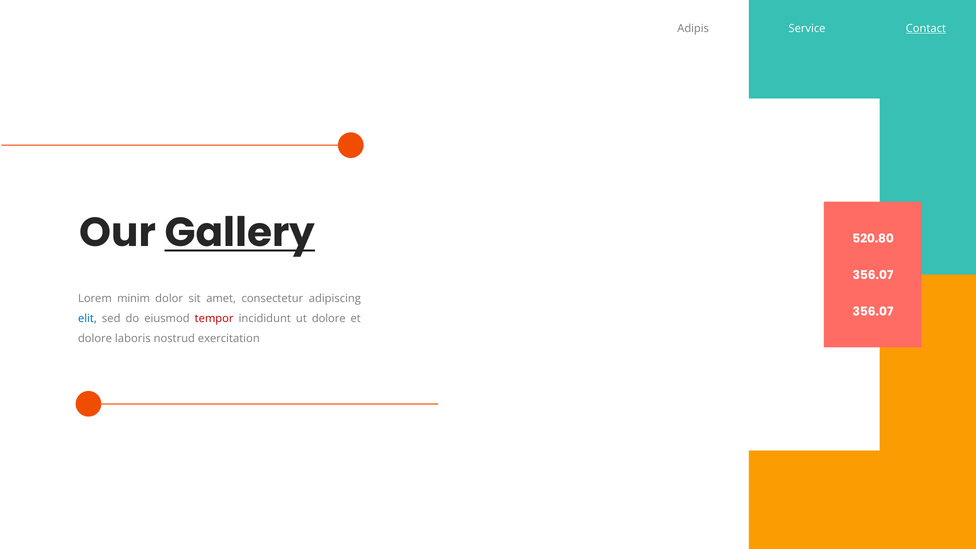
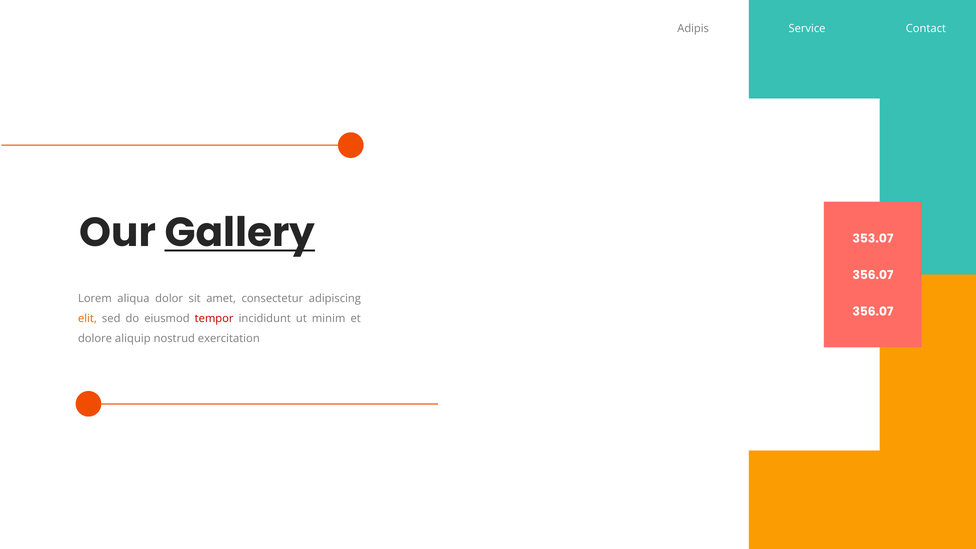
Contact underline: present -> none (926, 28)
520.80: 520.80 -> 353.07 (873, 238)
minim: minim -> aliqua (133, 298)
elit colour: blue -> orange (87, 319)
ut dolore: dolore -> minim (329, 319)
laboris: laboris -> aliquip (133, 339)
